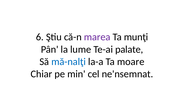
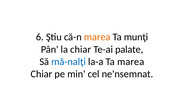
marea colour: purple -> orange (97, 37)
la lume: lume -> chiar (81, 49)
Ta moare: moare -> marea (131, 61)
